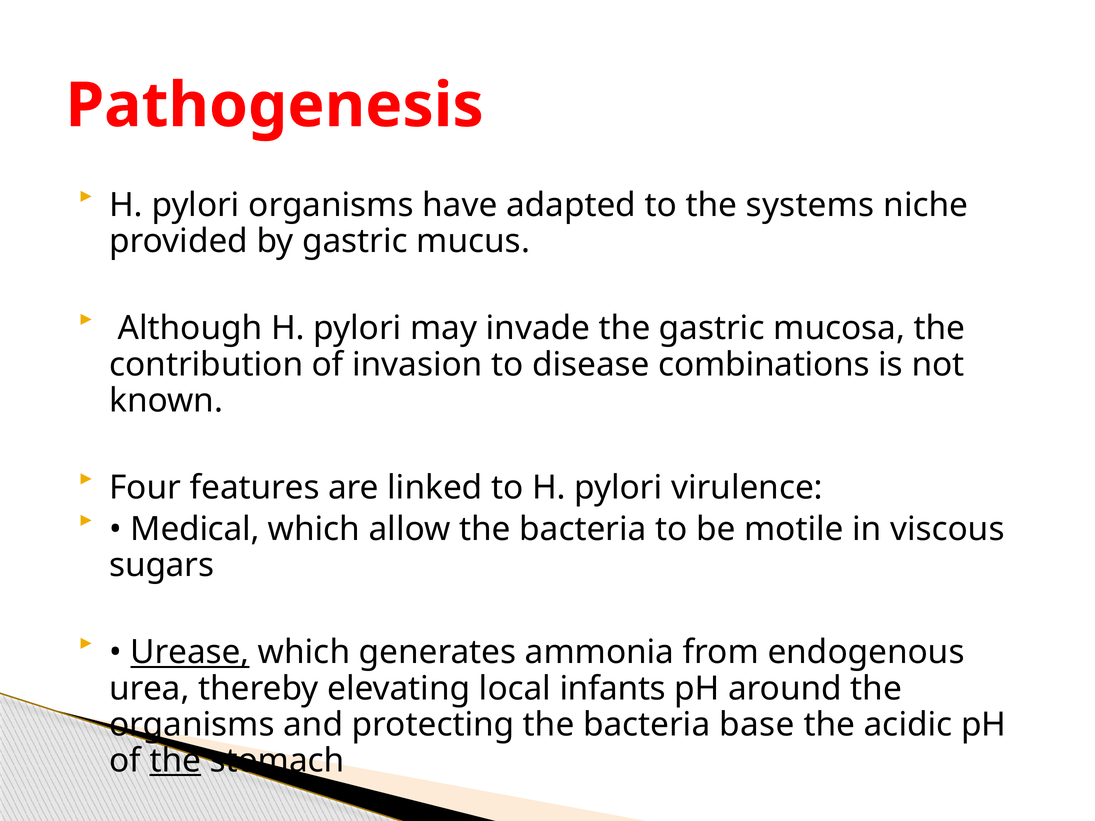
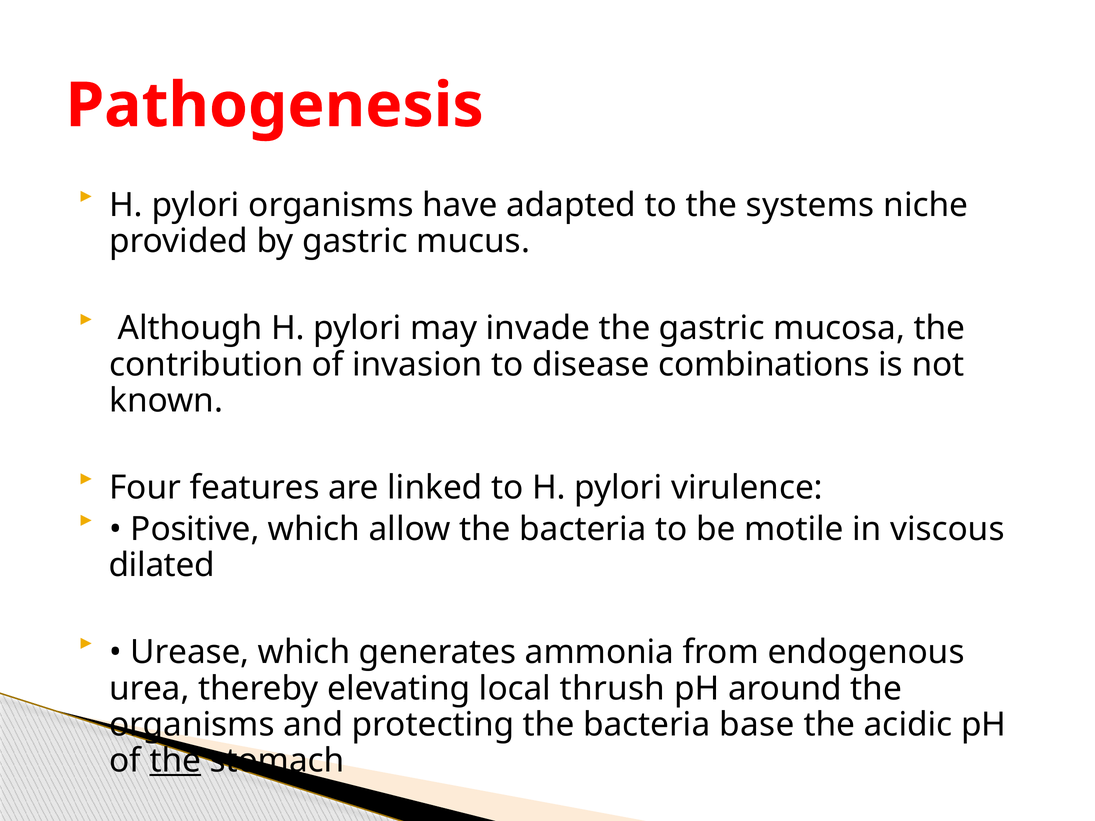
Medical: Medical -> Positive (195, 529)
sugars: sugars -> dilated (162, 566)
Urease underline: present -> none (190, 653)
infants: infants -> thrush (612, 689)
